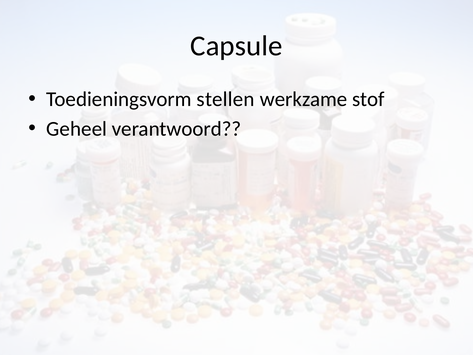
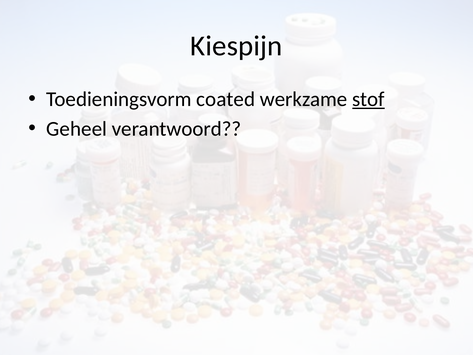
Capsule: Capsule -> Kiespijn (236, 46)
stellen: stellen -> coated (226, 99)
stof underline: none -> present (368, 99)
